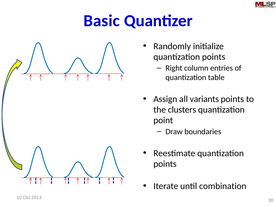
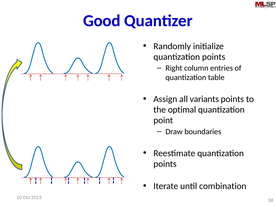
Basic: Basic -> Good (102, 21)
clusters: clusters -> optimal (182, 110)
